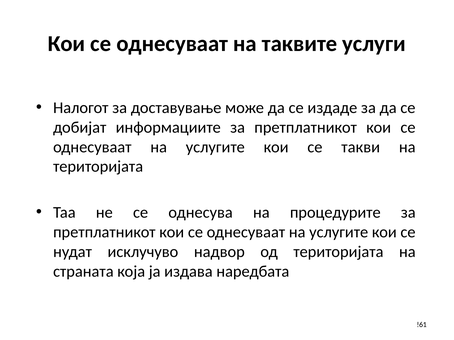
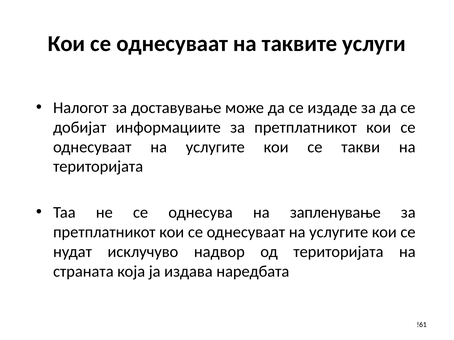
процедурите: процедурите -> запленување (335, 213)
